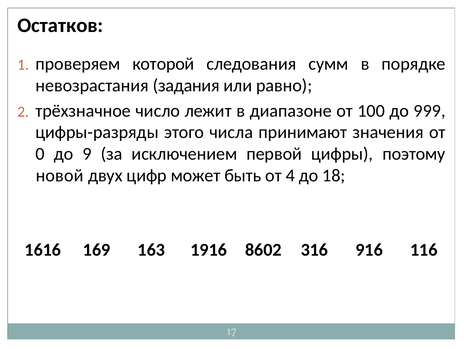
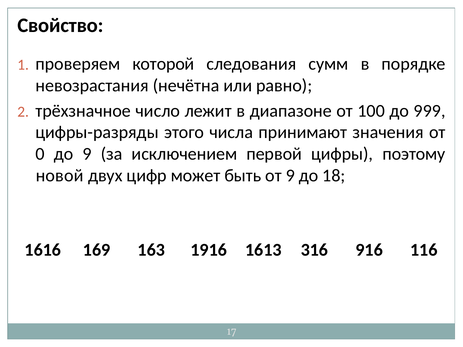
Остатков: Остатков -> Свойство (60, 25)
задания: задания -> нечётна (186, 86)
от 4: 4 -> 9 (290, 176)
8602: 8602 -> 1613 (263, 250)
